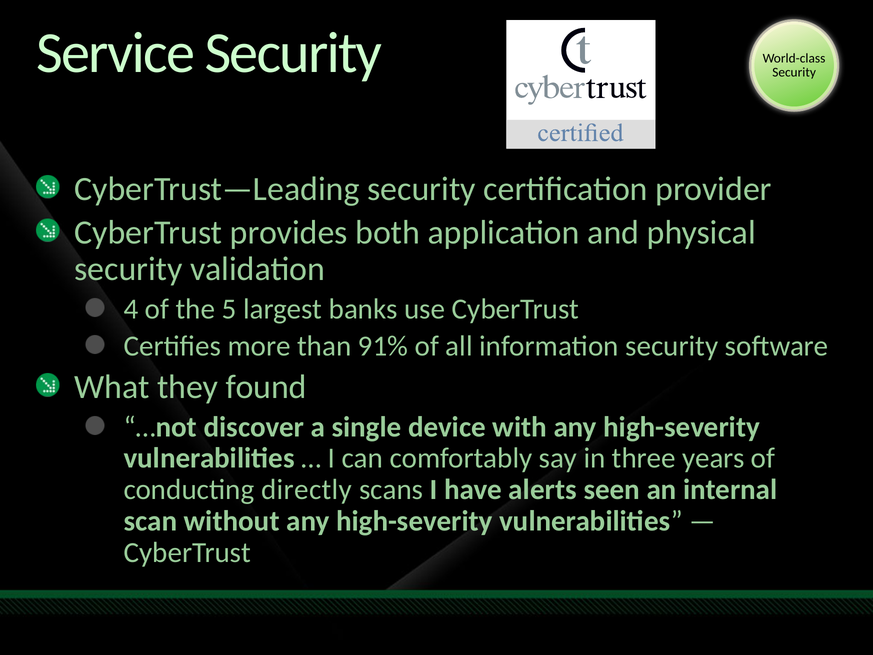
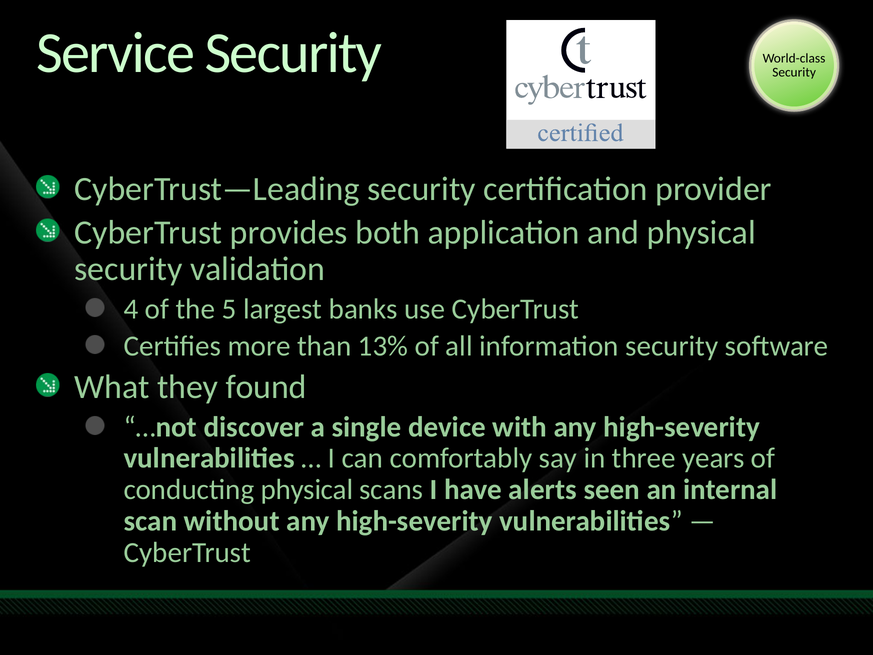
91%: 91% -> 13% (383, 346)
conducting directly: directly -> physical (307, 490)
